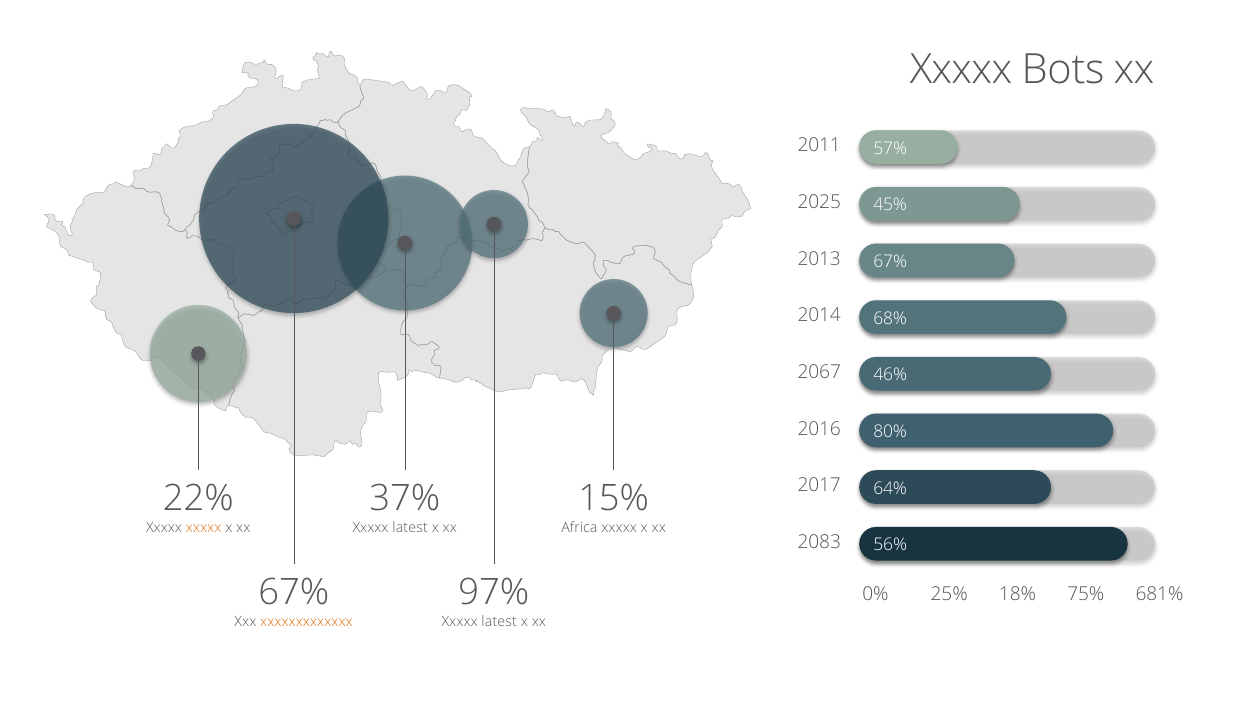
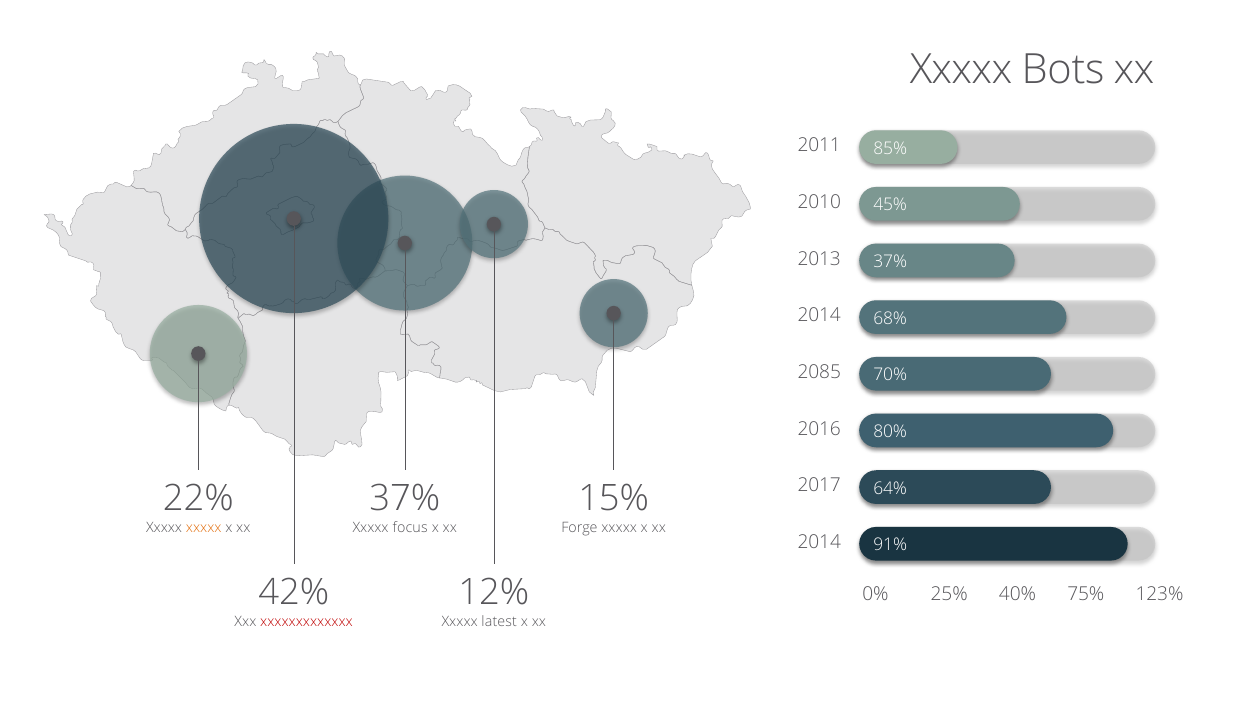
57%: 57% -> 85% (890, 148)
2025: 2025 -> 2010 (819, 202)
67%: 67% -> 37% (890, 262)
2067: 2067 -> 2085 (819, 372)
46%: 46% -> 70% (890, 375)
latest: latest -> focus (410, 528)
Africa: Africa -> Forge (579, 528)
2083: 2083 -> 2014 (819, 542)
56%: 56% -> 91% (890, 545)
67%: 67% -> 42% (294, 593)
97%: 97% -> 12% (494, 593)
18%: 18% -> 40% (1018, 595)
681%: 681% -> 123% (1160, 595)
xxxxxxxxxxxxx colour: orange -> red (307, 621)
